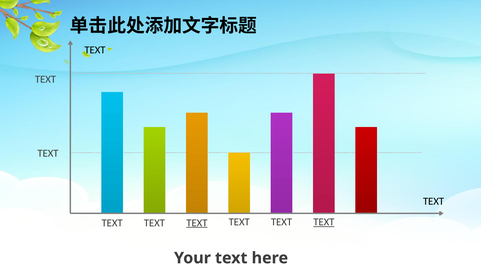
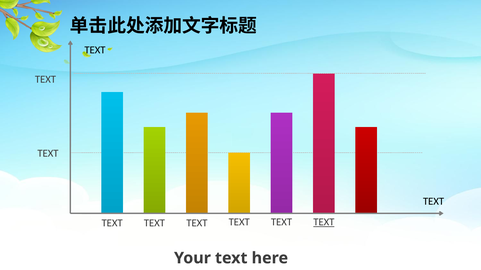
TEXT underline: present -> none (197, 223)
